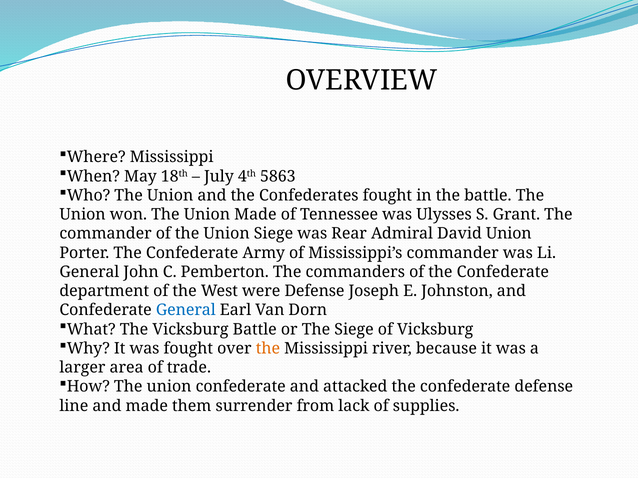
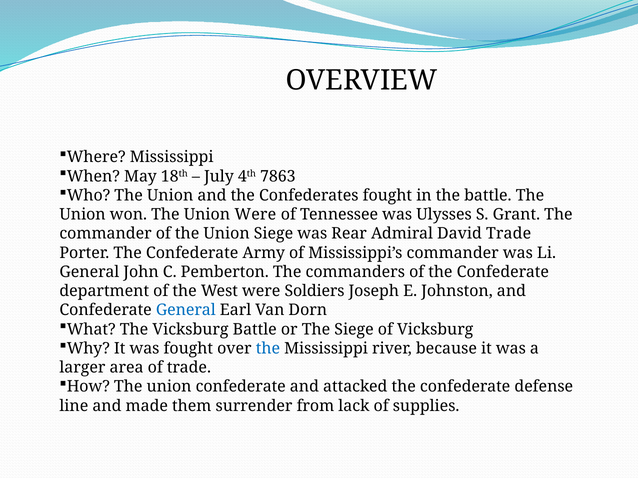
5863: 5863 -> 7863 (278, 176)
Union Made: Made -> Were (255, 215)
David Union: Union -> Trade (509, 234)
were Defense: Defense -> Soldiers (314, 291)
the colour: orange -> blue (268, 349)
